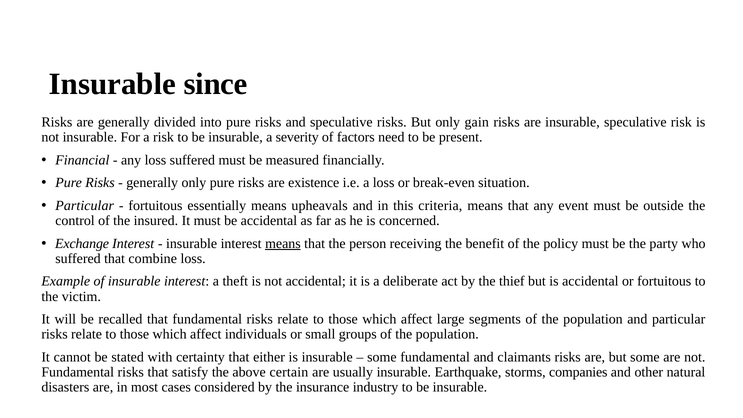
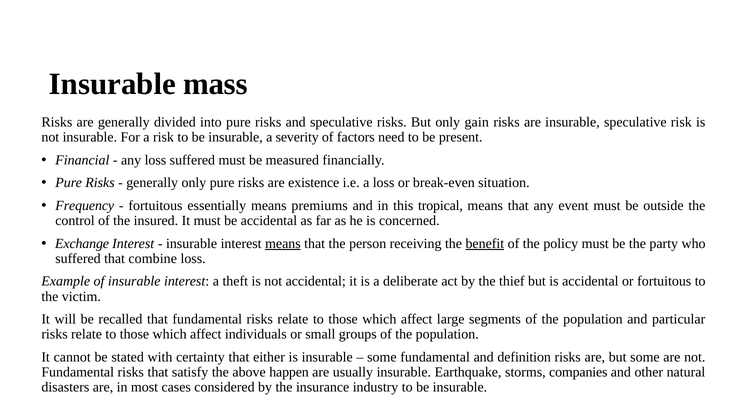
since: since -> mass (216, 84)
Particular: Particular -> Frequency (85, 206)
upheavals: upheavals -> premiums (320, 206)
criteria: criteria -> tropical (440, 206)
benefit underline: none -> present (485, 243)
claimants: claimants -> definition (524, 357)
certain: certain -> happen (289, 372)
